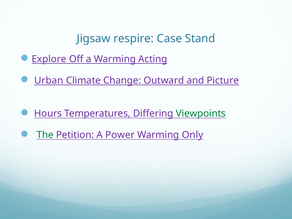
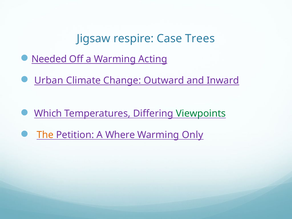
Stand: Stand -> Trees (200, 39)
Explore: Explore -> Needed (49, 59)
Picture: Picture -> Inward (223, 80)
Hours: Hours -> Which (48, 114)
The colour: green -> orange (45, 135)
Power: Power -> Where (120, 135)
